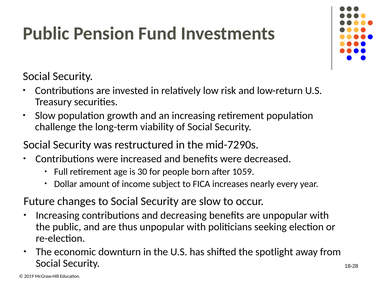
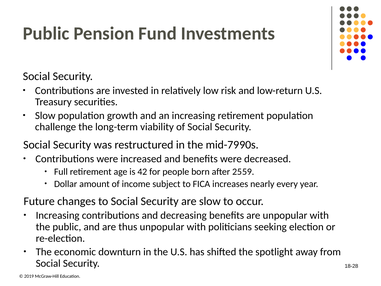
mid-72: mid-72 -> mid-79 (222, 145)
30: 30 -> 42 (142, 172)
10: 10 -> 25 (237, 172)
